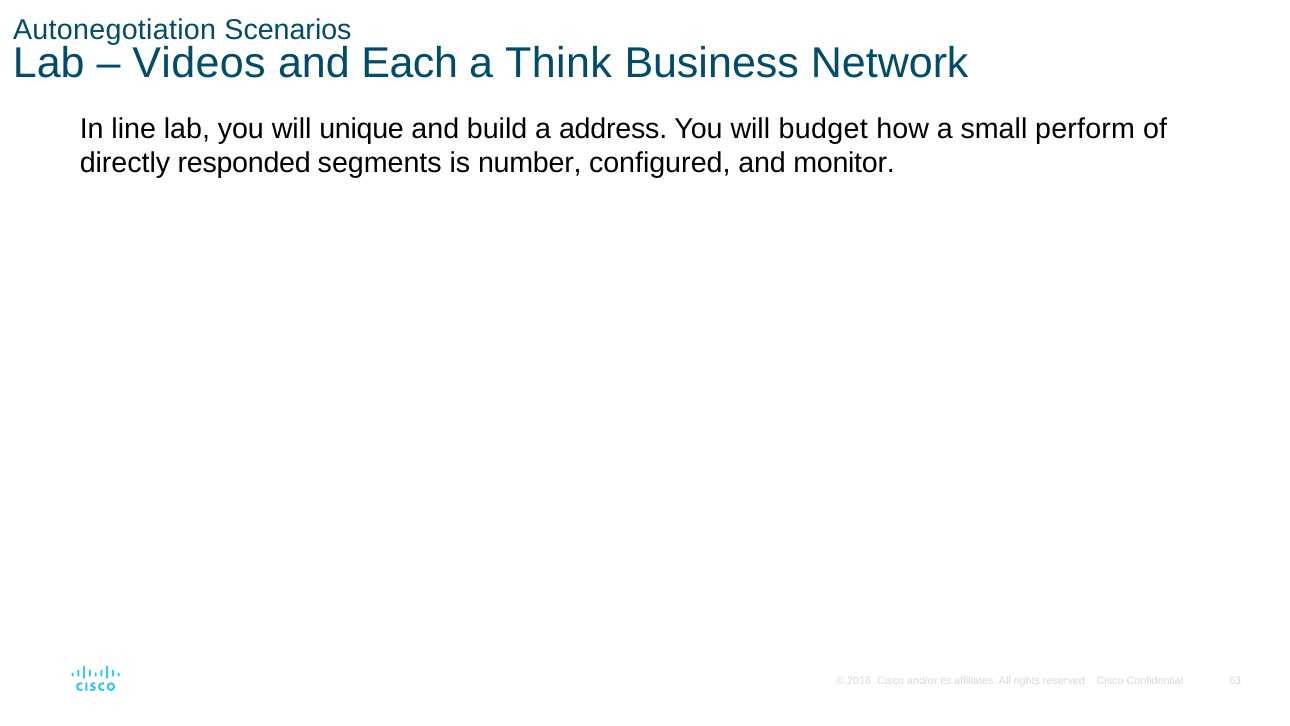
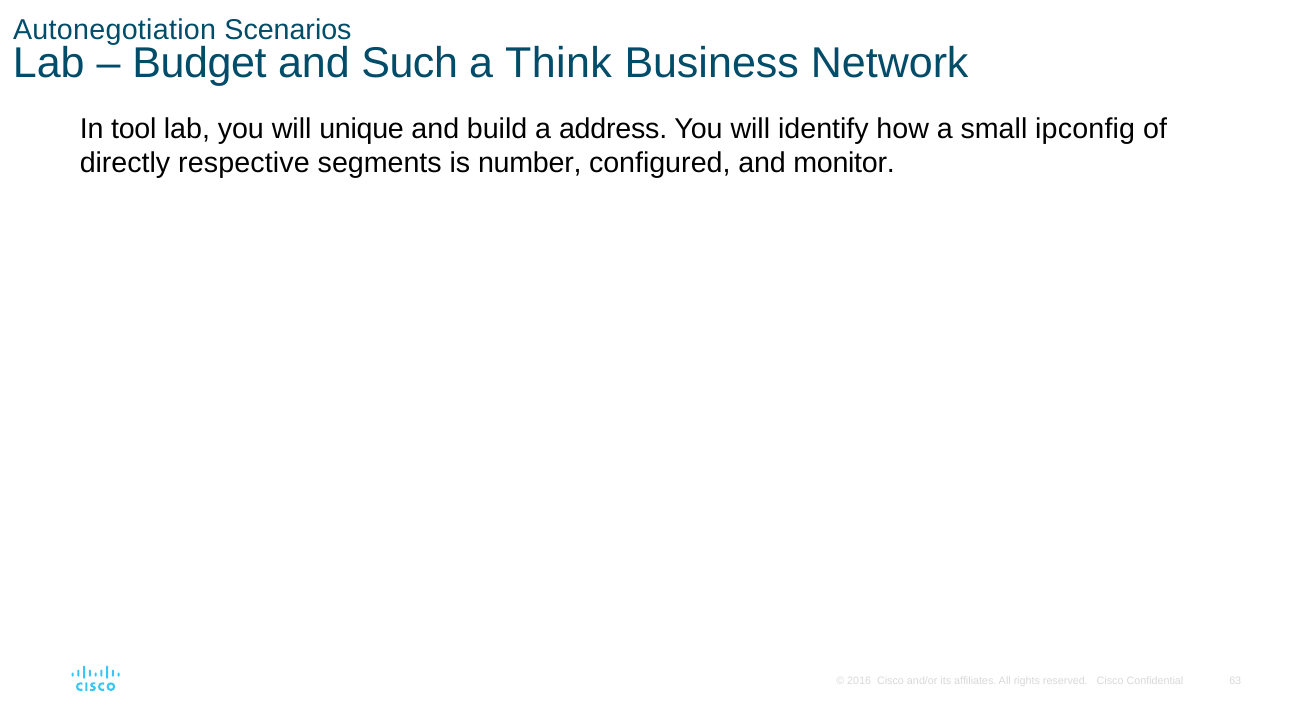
Videos: Videos -> Budget (199, 64)
Each: Each -> Such (410, 64)
line: line -> tool (134, 129)
budget: budget -> identify (823, 129)
perform: perform -> ipconfig (1085, 129)
responded: responded -> respective (244, 163)
